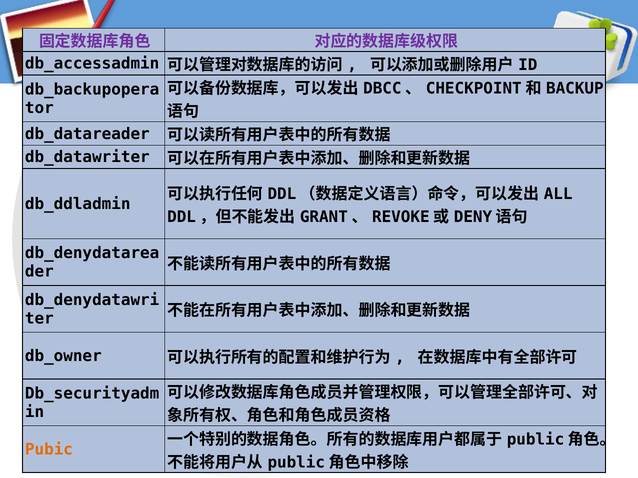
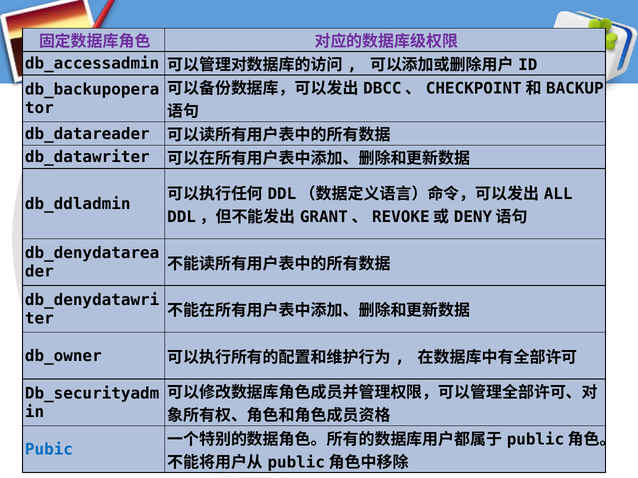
Pubic colour: orange -> blue (49, 450)
